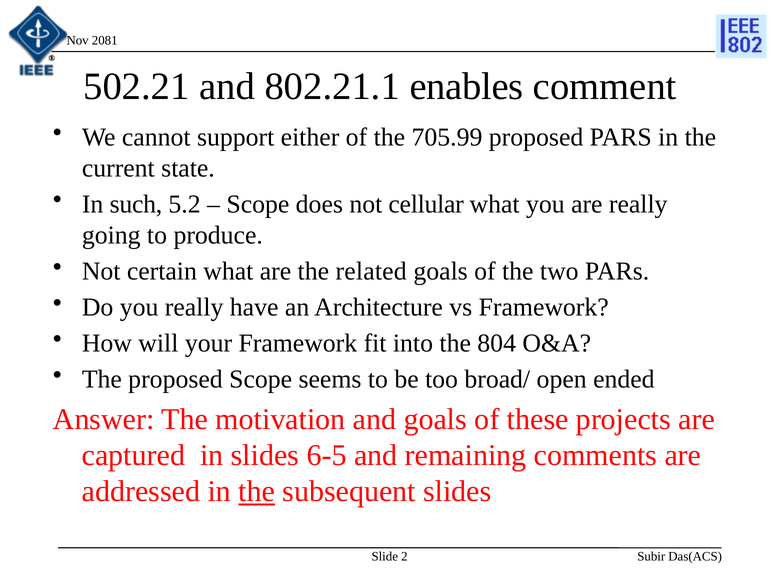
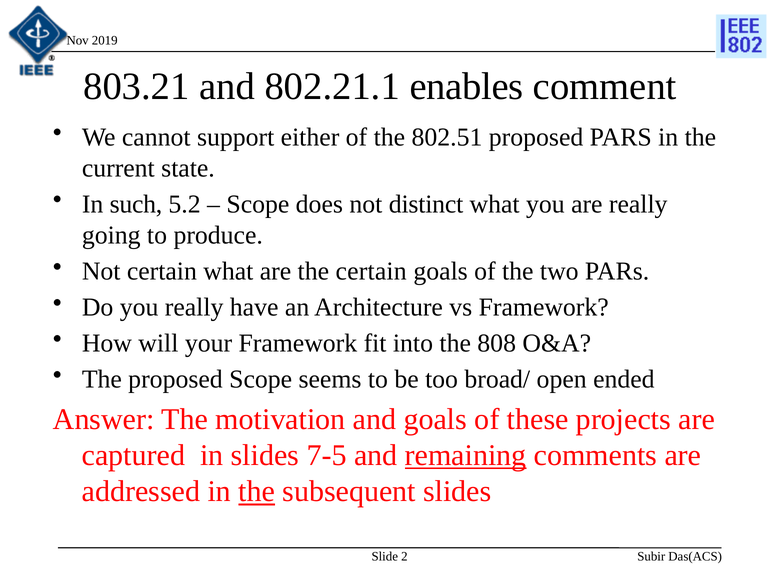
2081: 2081 -> 2019 (105, 41)
502.21: 502.21 -> 803.21 (136, 86)
705.99: 705.99 -> 802.51 (447, 137)
cellular: cellular -> distinct (426, 204)
the related: related -> certain (371, 271)
804: 804 -> 808 (497, 343)
6-5: 6-5 -> 7-5 (327, 455)
remaining underline: none -> present (466, 455)
